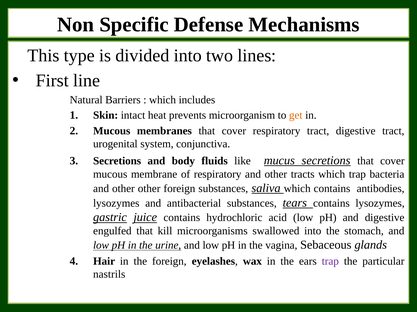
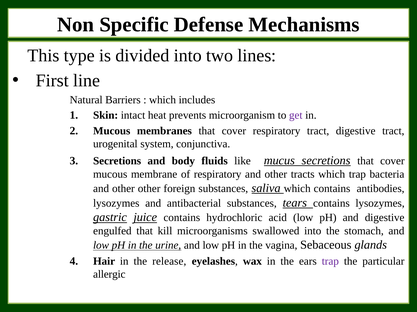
get colour: orange -> purple (296, 116)
the foreign: foreign -> release (169, 262)
nastrils: nastrils -> allergic (109, 275)
